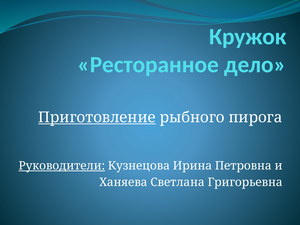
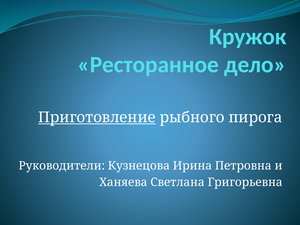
Руководители underline: present -> none (62, 166)
